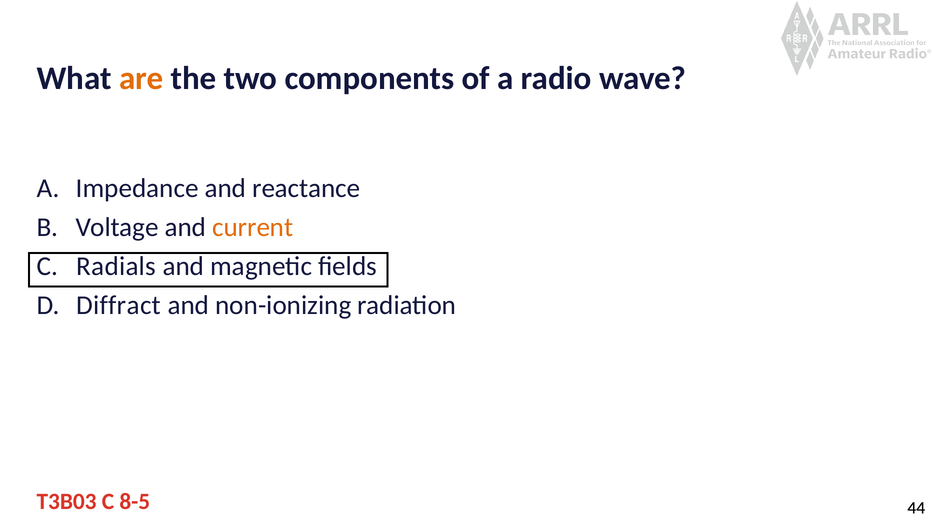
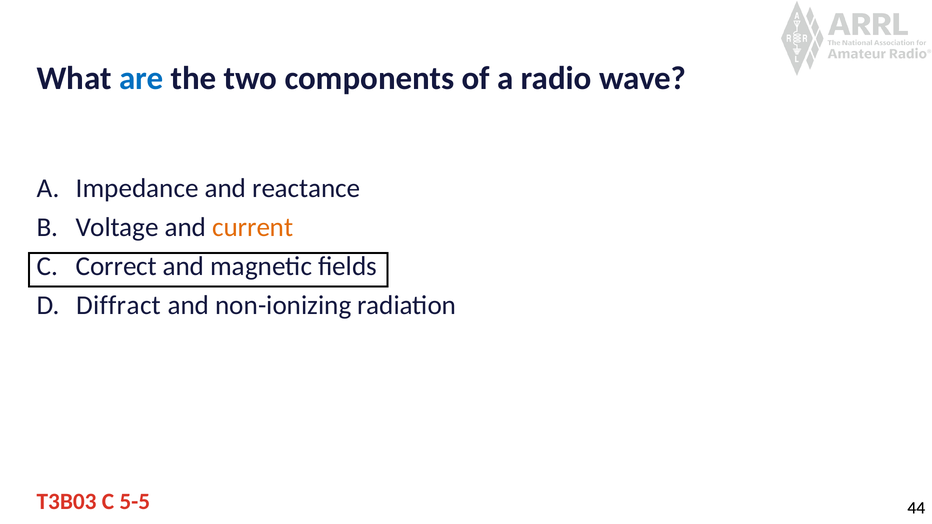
are colour: orange -> blue (141, 78)
Radials: Radials -> Correct (116, 266)
8-5: 8-5 -> 5-5 (135, 502)
